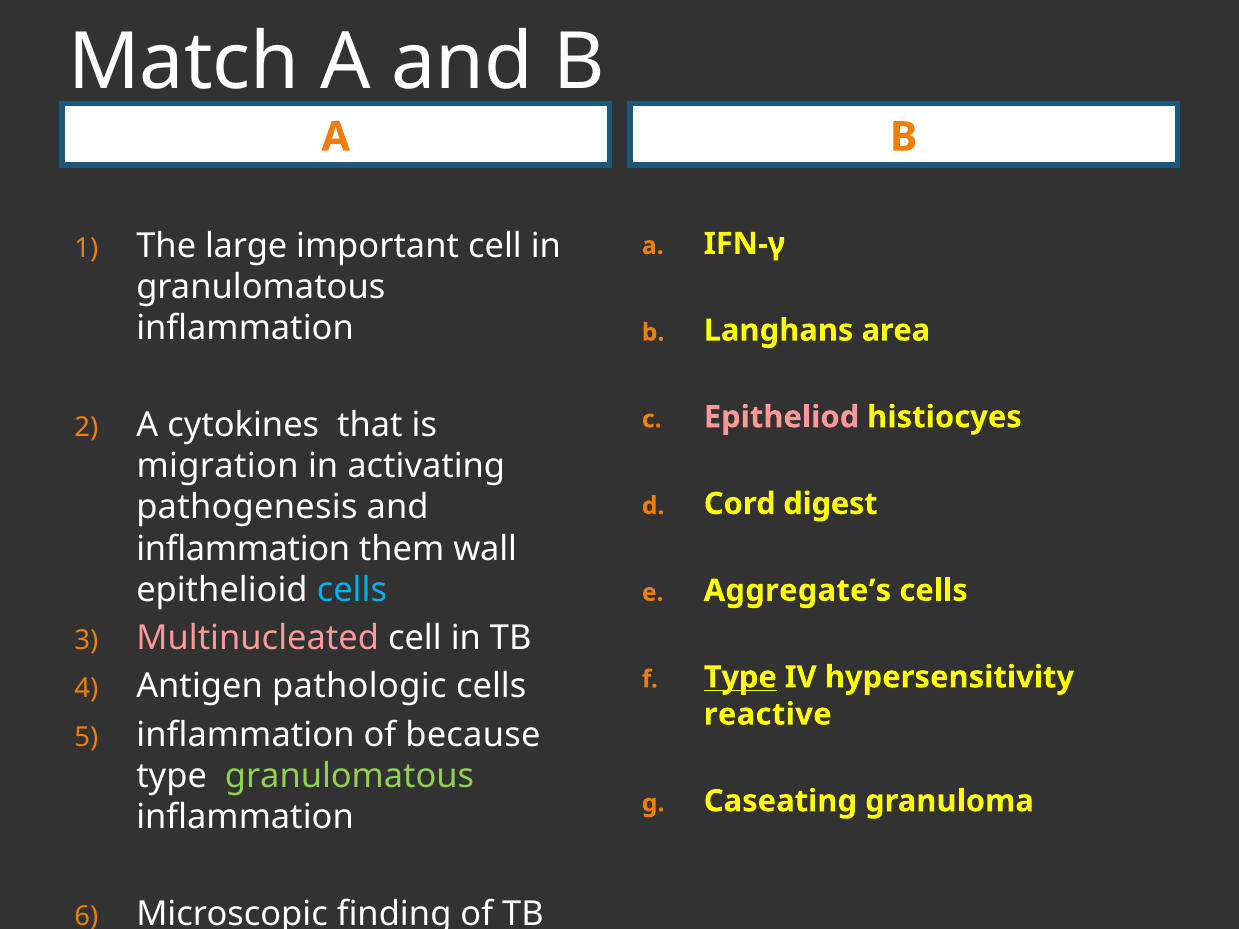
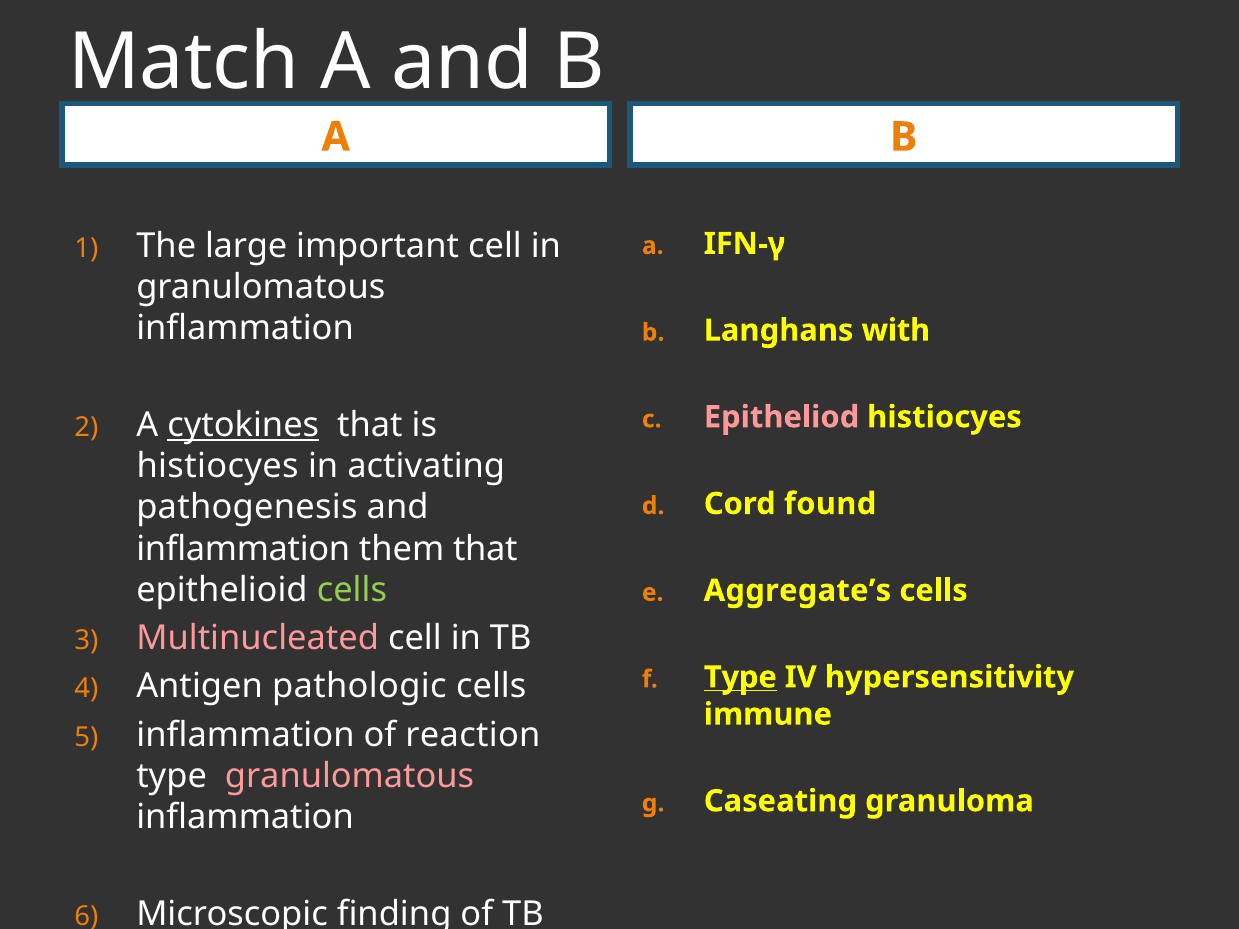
area: area -> with (896, 331)
cytokines underline: none -> present (243, 425)
migration: migration -> histiocyes (218, 466)
Cord digest: digest -> found (830, 504)
them wall: wall -> that (485, 549)
cells colour: light blue -> light green (352, 590)
reactive: reactive -> immune (768, 715)
because: because -> reaction (473, 735)
granulomatous colour: light green -> pink (349, 776)
